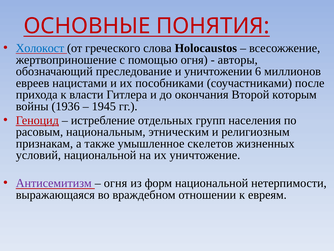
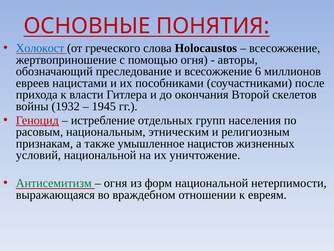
и уничтожении: уничтожении -> всесожжение (218, 71)
которым: которым -> скелетов (294, 94)
1936: 1936 -> 1932 (66, 106)
скелетов: скелетов -> нацистов (210, 143)
Антисемитизм colour: purple -> green (54, 183)
